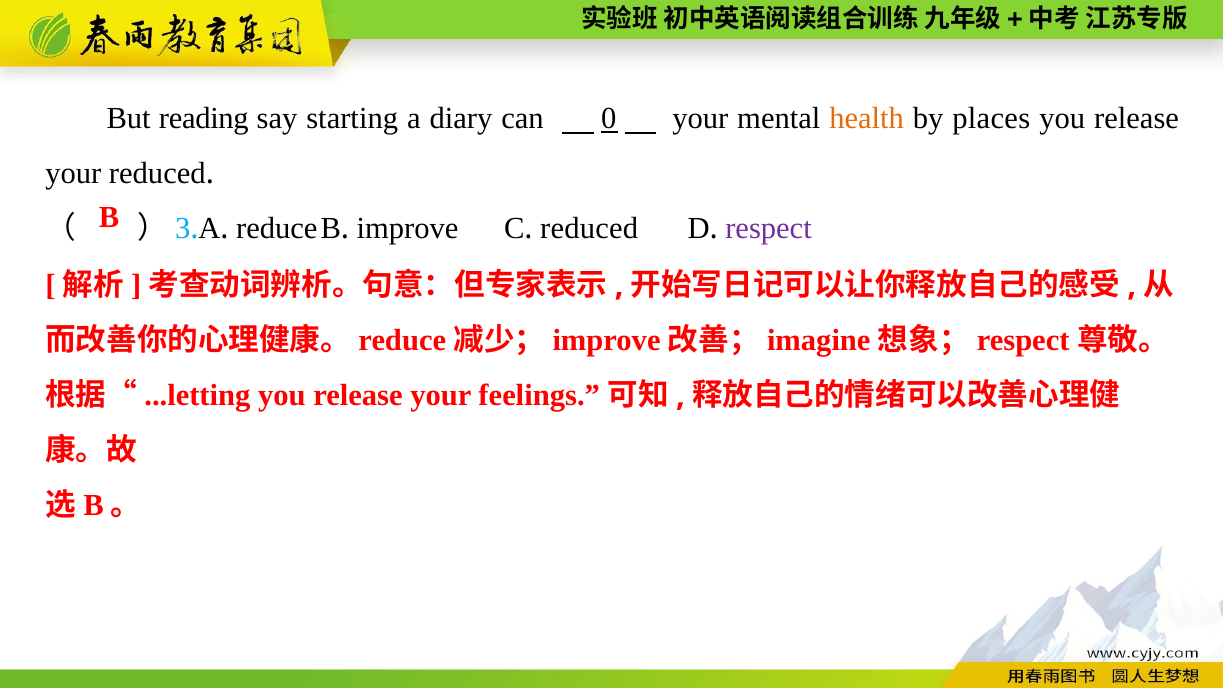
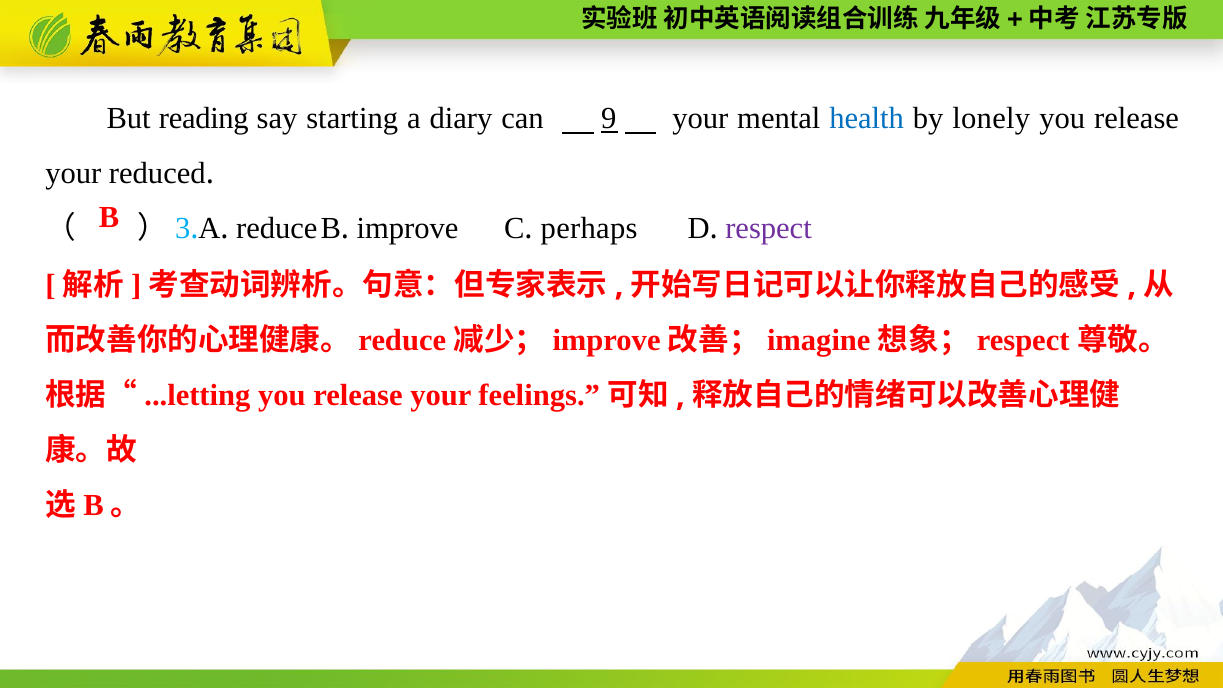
0: 0 -> 9 (609, 118)
health colour: orange -> blue (867, 118)
places: places -> lonely (991, 118)
reduced: reduced -> perhaps (589, 228)
